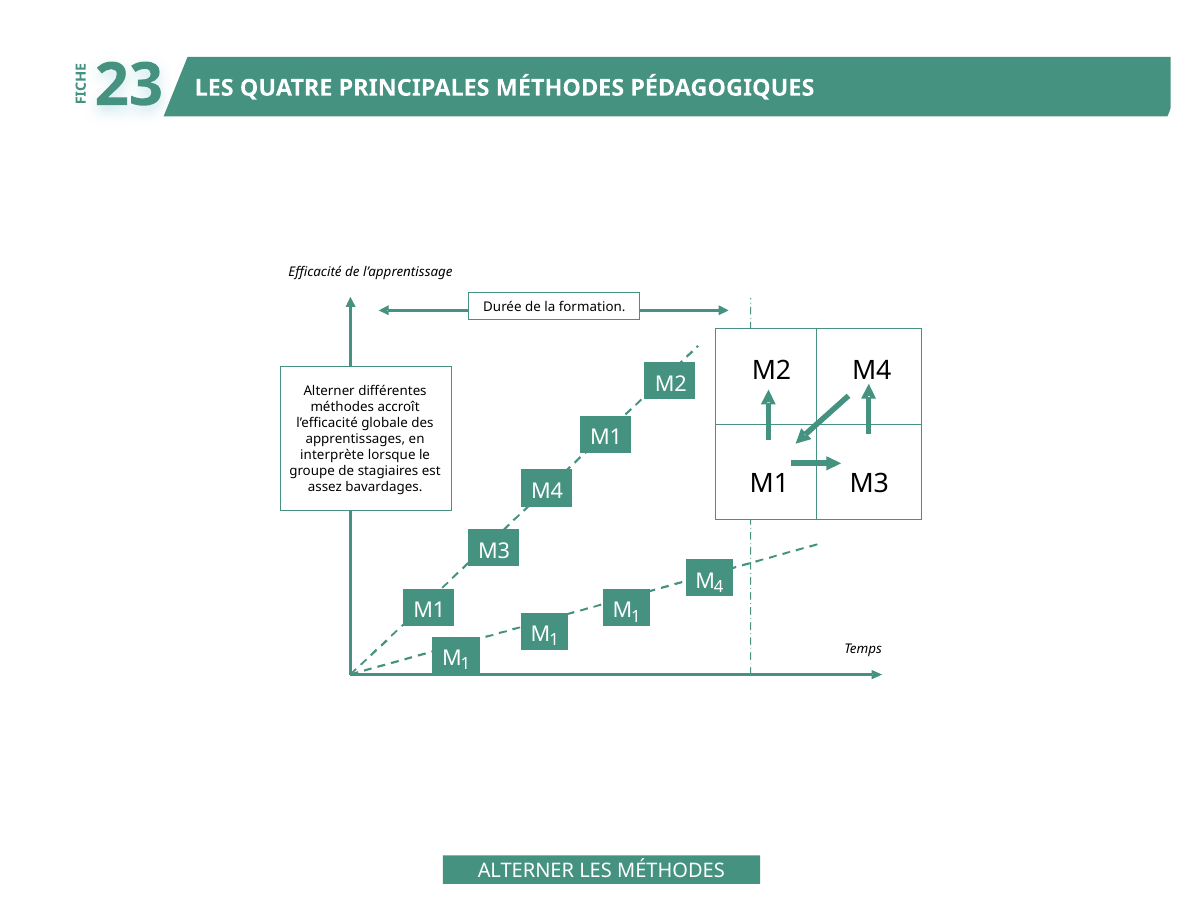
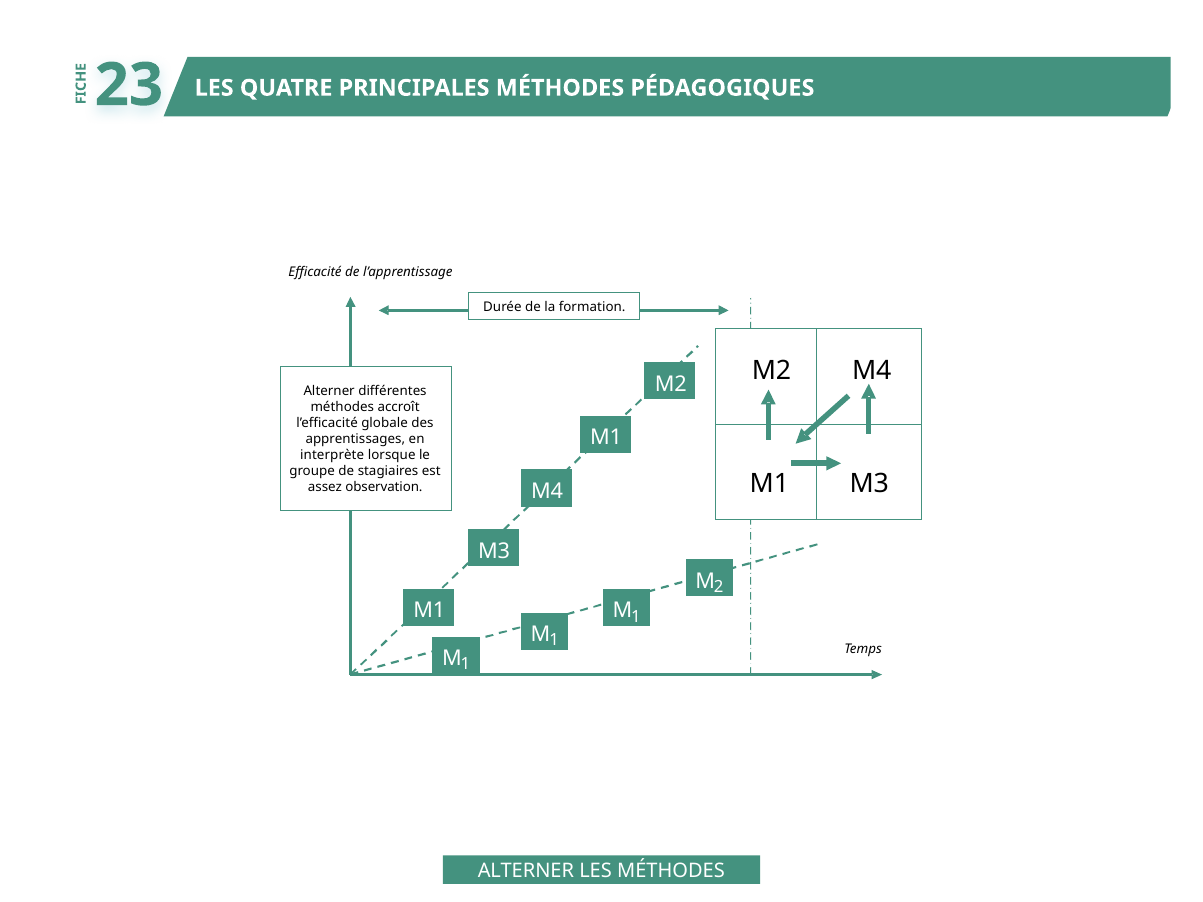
bavardages: bavardages -> observation (384, 487)
4: 4 -> 2 (719, 587)
